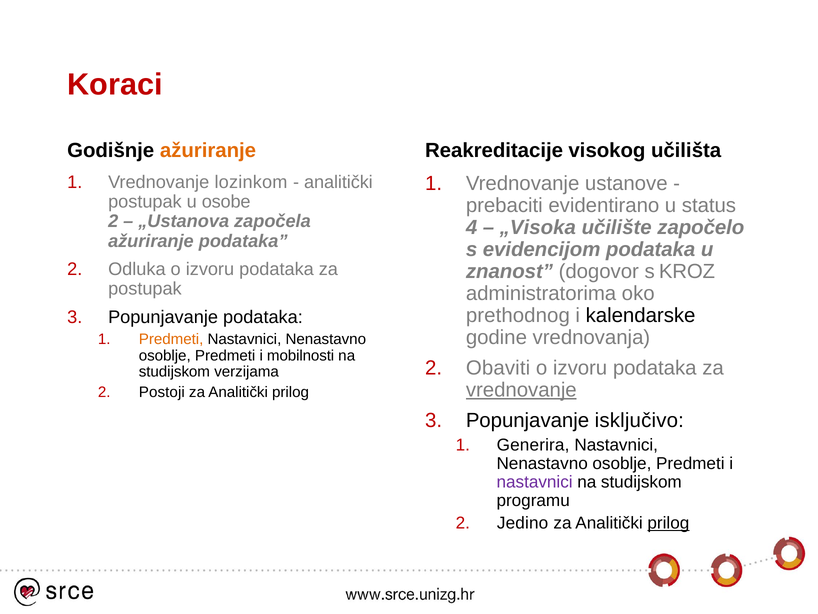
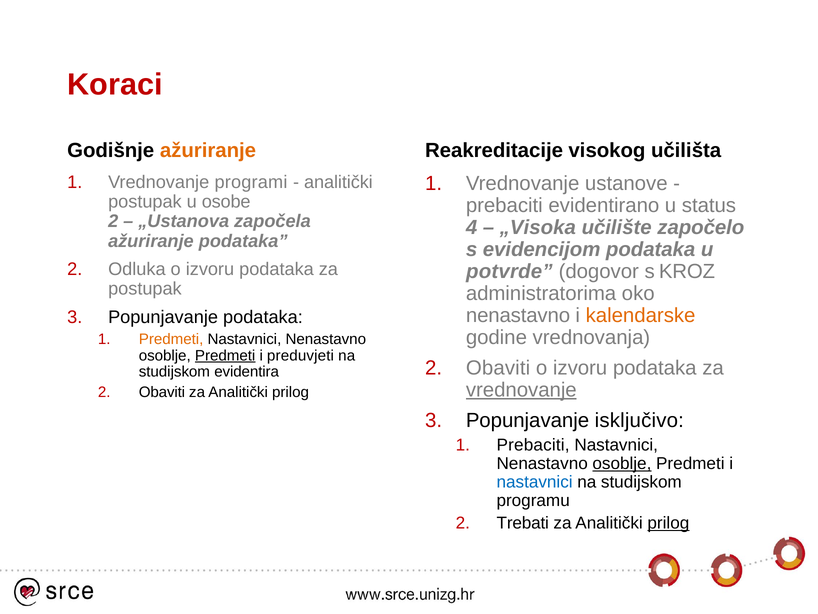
lozinkom: lozinkom -> programi (251, 182)
znanost: znanost -> potvrde (509, 271)
prethodnog: prethodnog -> nenastavno (518, 315)
kalendarske colour: black -> orange (641, 315)
Predmeti underline: none -> present (225, 355)
mobilnosti: mobilnosti -> preduvjeti (300, 355)
verzijama: verzijama -> evidentira (247, 372)
Postoji: Postoji -> Obaviti (162, 392)
Generira: Generira -> Prebaciti (533, 445)
osoblje underline: none -> present (622, 463)
nastavnici colour: purple -> blue (535, 482)
Jedino: Jedino -> Trebati (523, 523)
